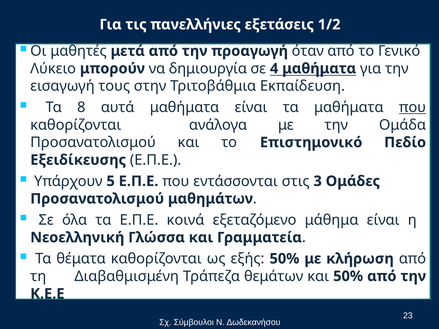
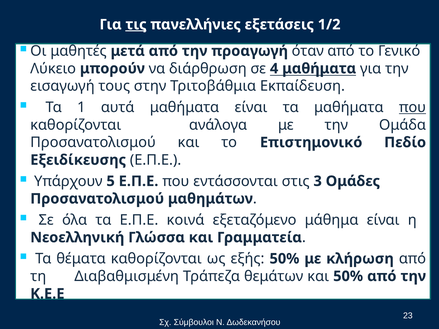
τις underline: none -> present (136, 25)
δημιουργία: δημιουργία -> διάρθρωση (208, 69)
8: 8 -> 1 (81, 107)
